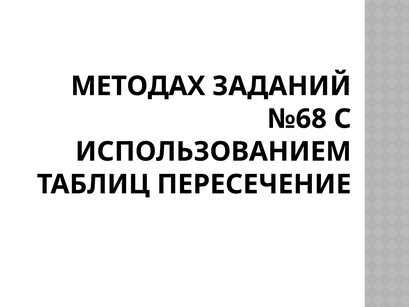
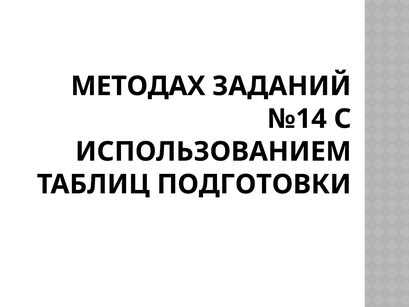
№68: №68 -> №14 (297, 119)
ПЕРЕСЕЧЕНИЕ: ПЕРЕСЕЧЕНИЕ -> ПОДГОТОВКИ (254, 184)
